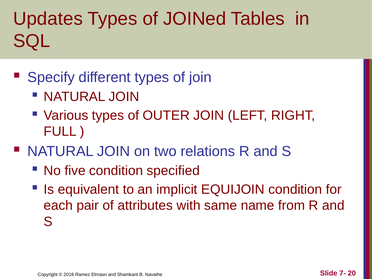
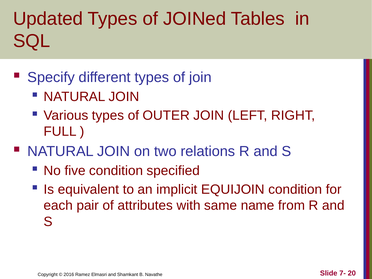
Updates: Updates -> Updated (48, 19)
